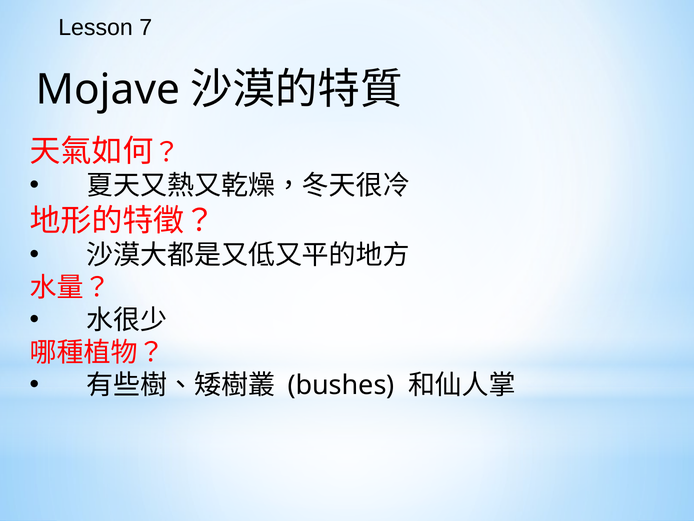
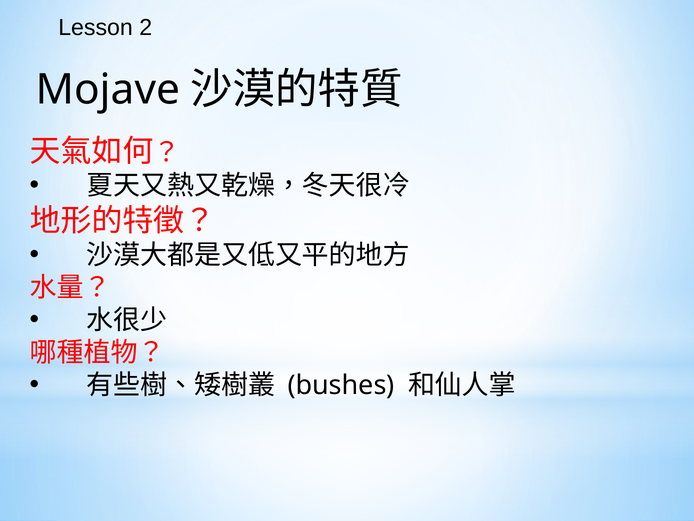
7: 7 -> 2 (146, 28)
